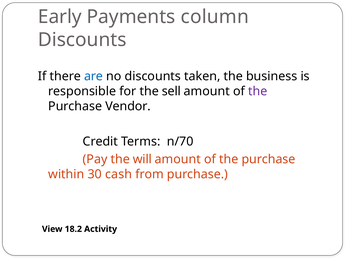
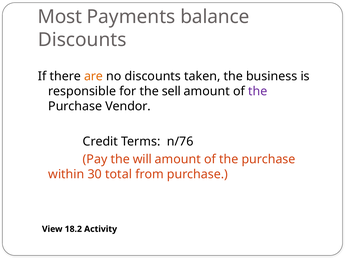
Early: Early -> Most (60, 17)
column: column -> balance (215, 17)
are colour: blue -> orange (94, 76)
n/70: n/70 -> n/76 (180, 141)
cash: cash -> total (119, 174)
